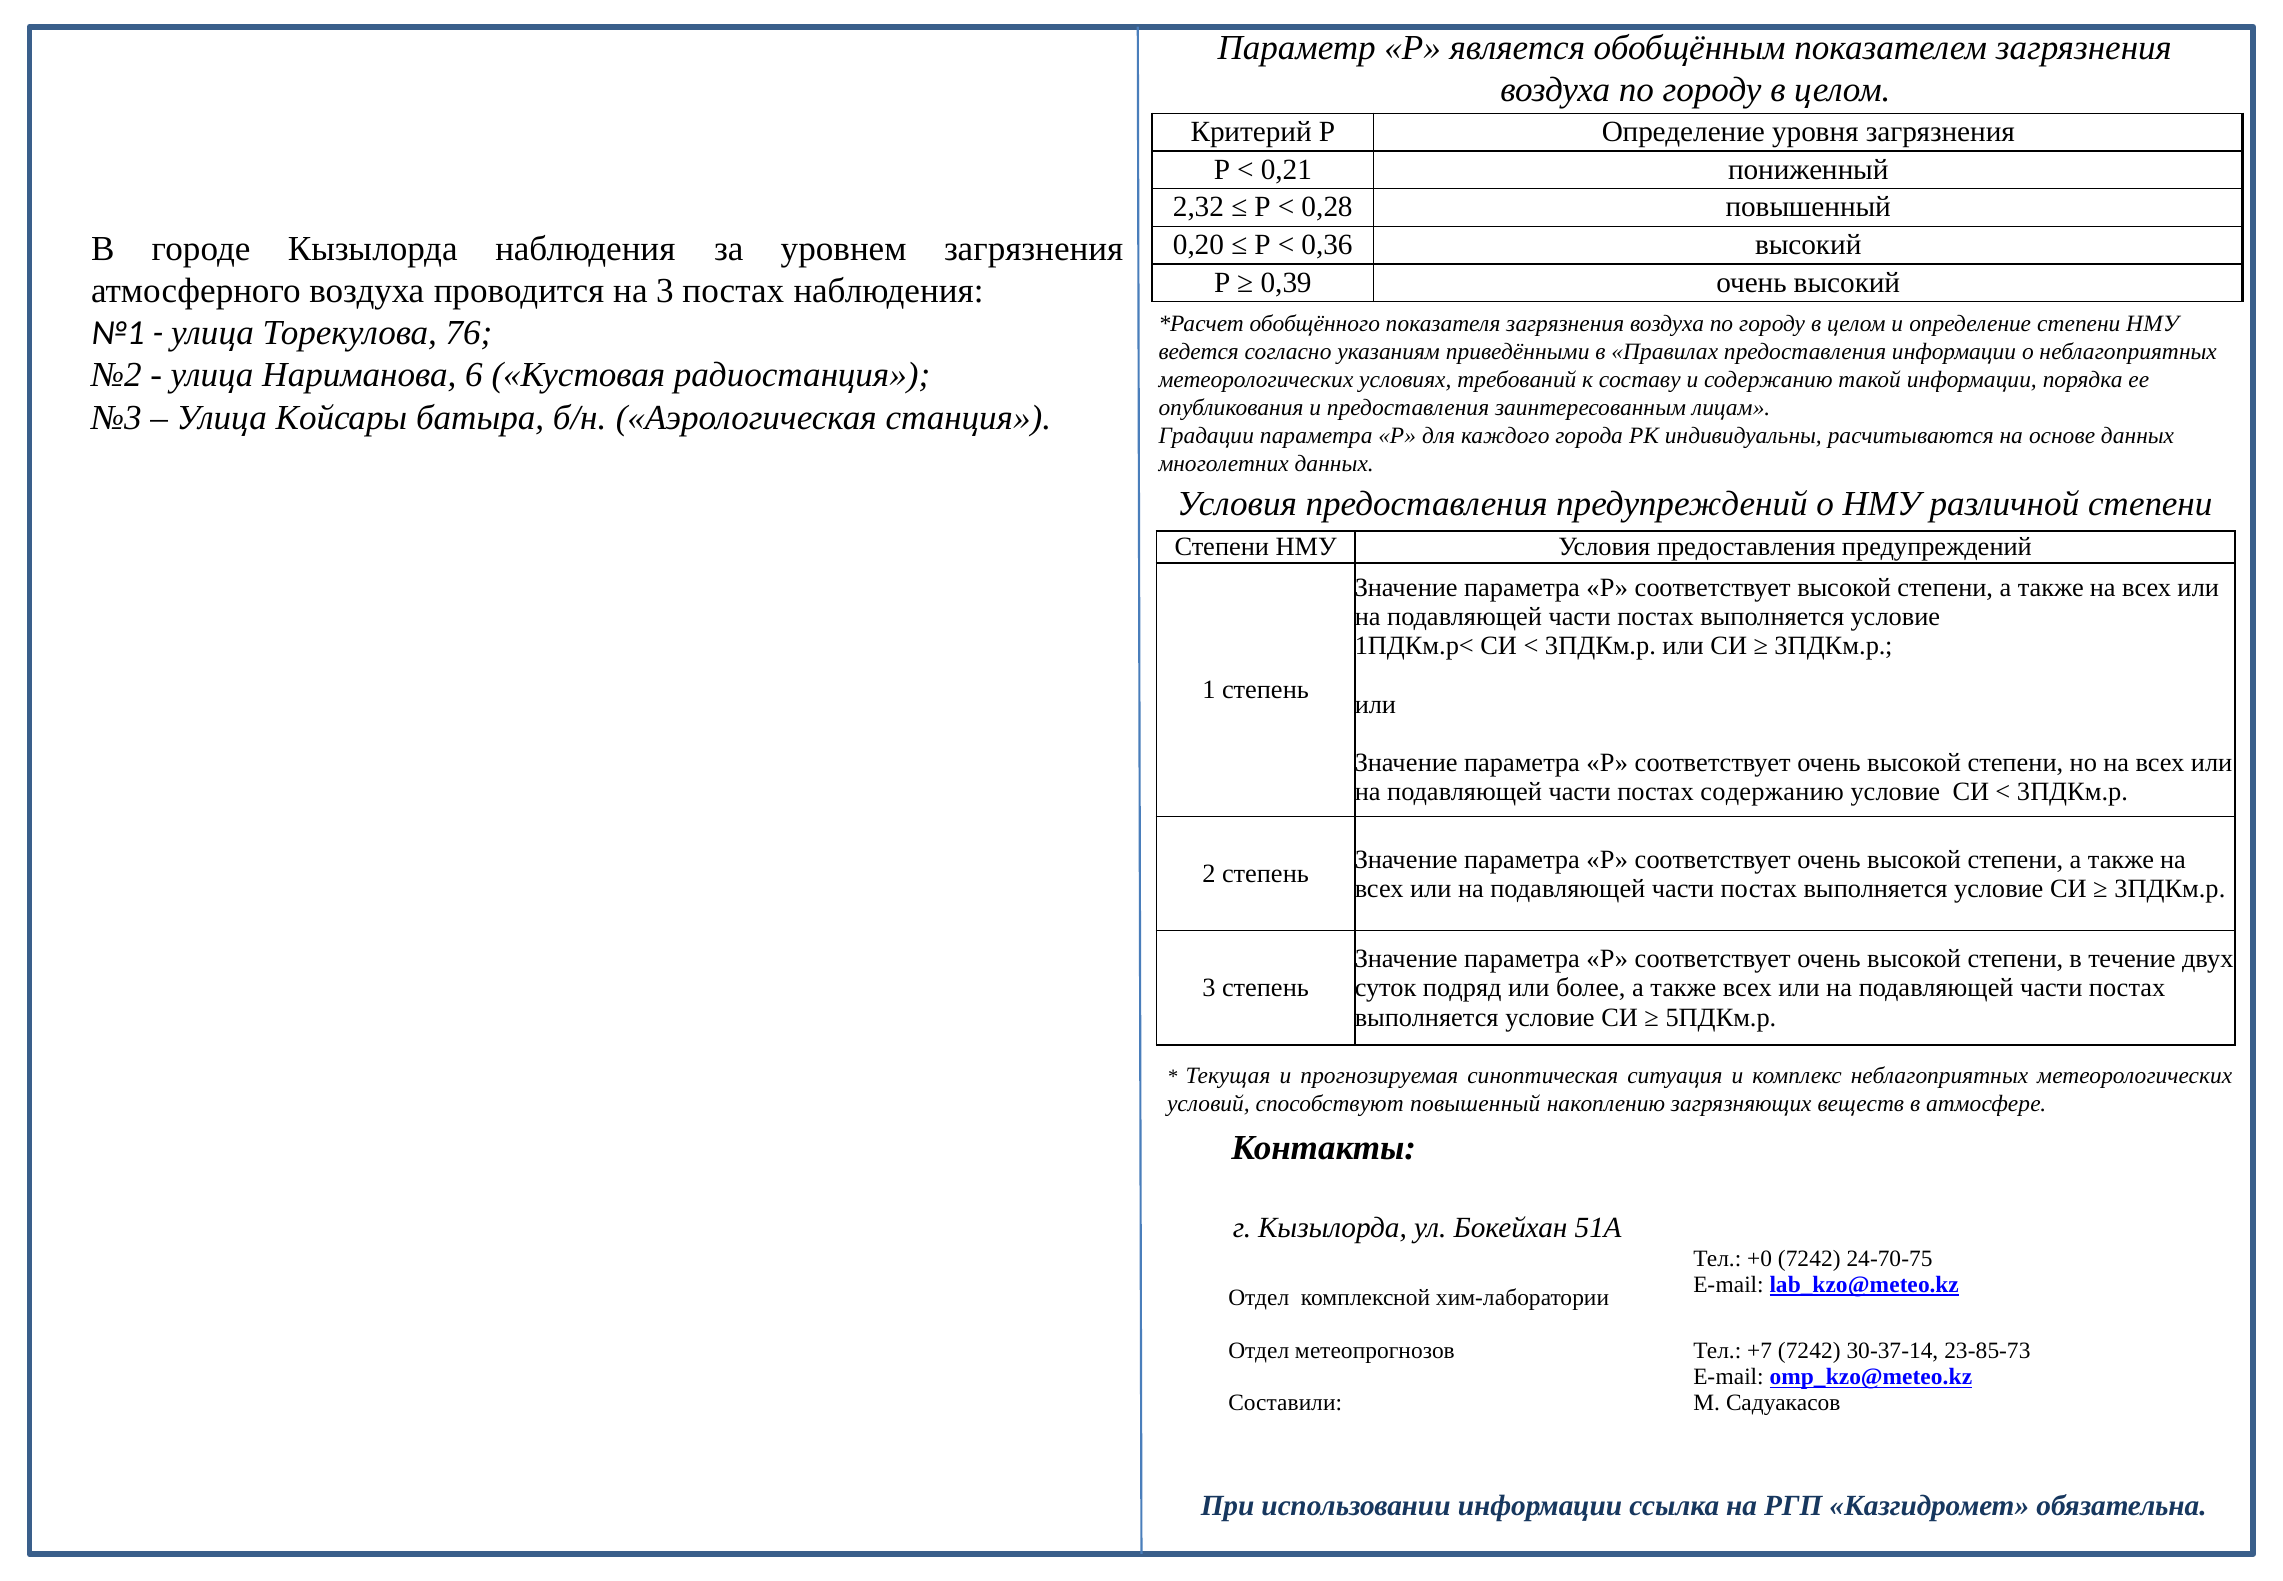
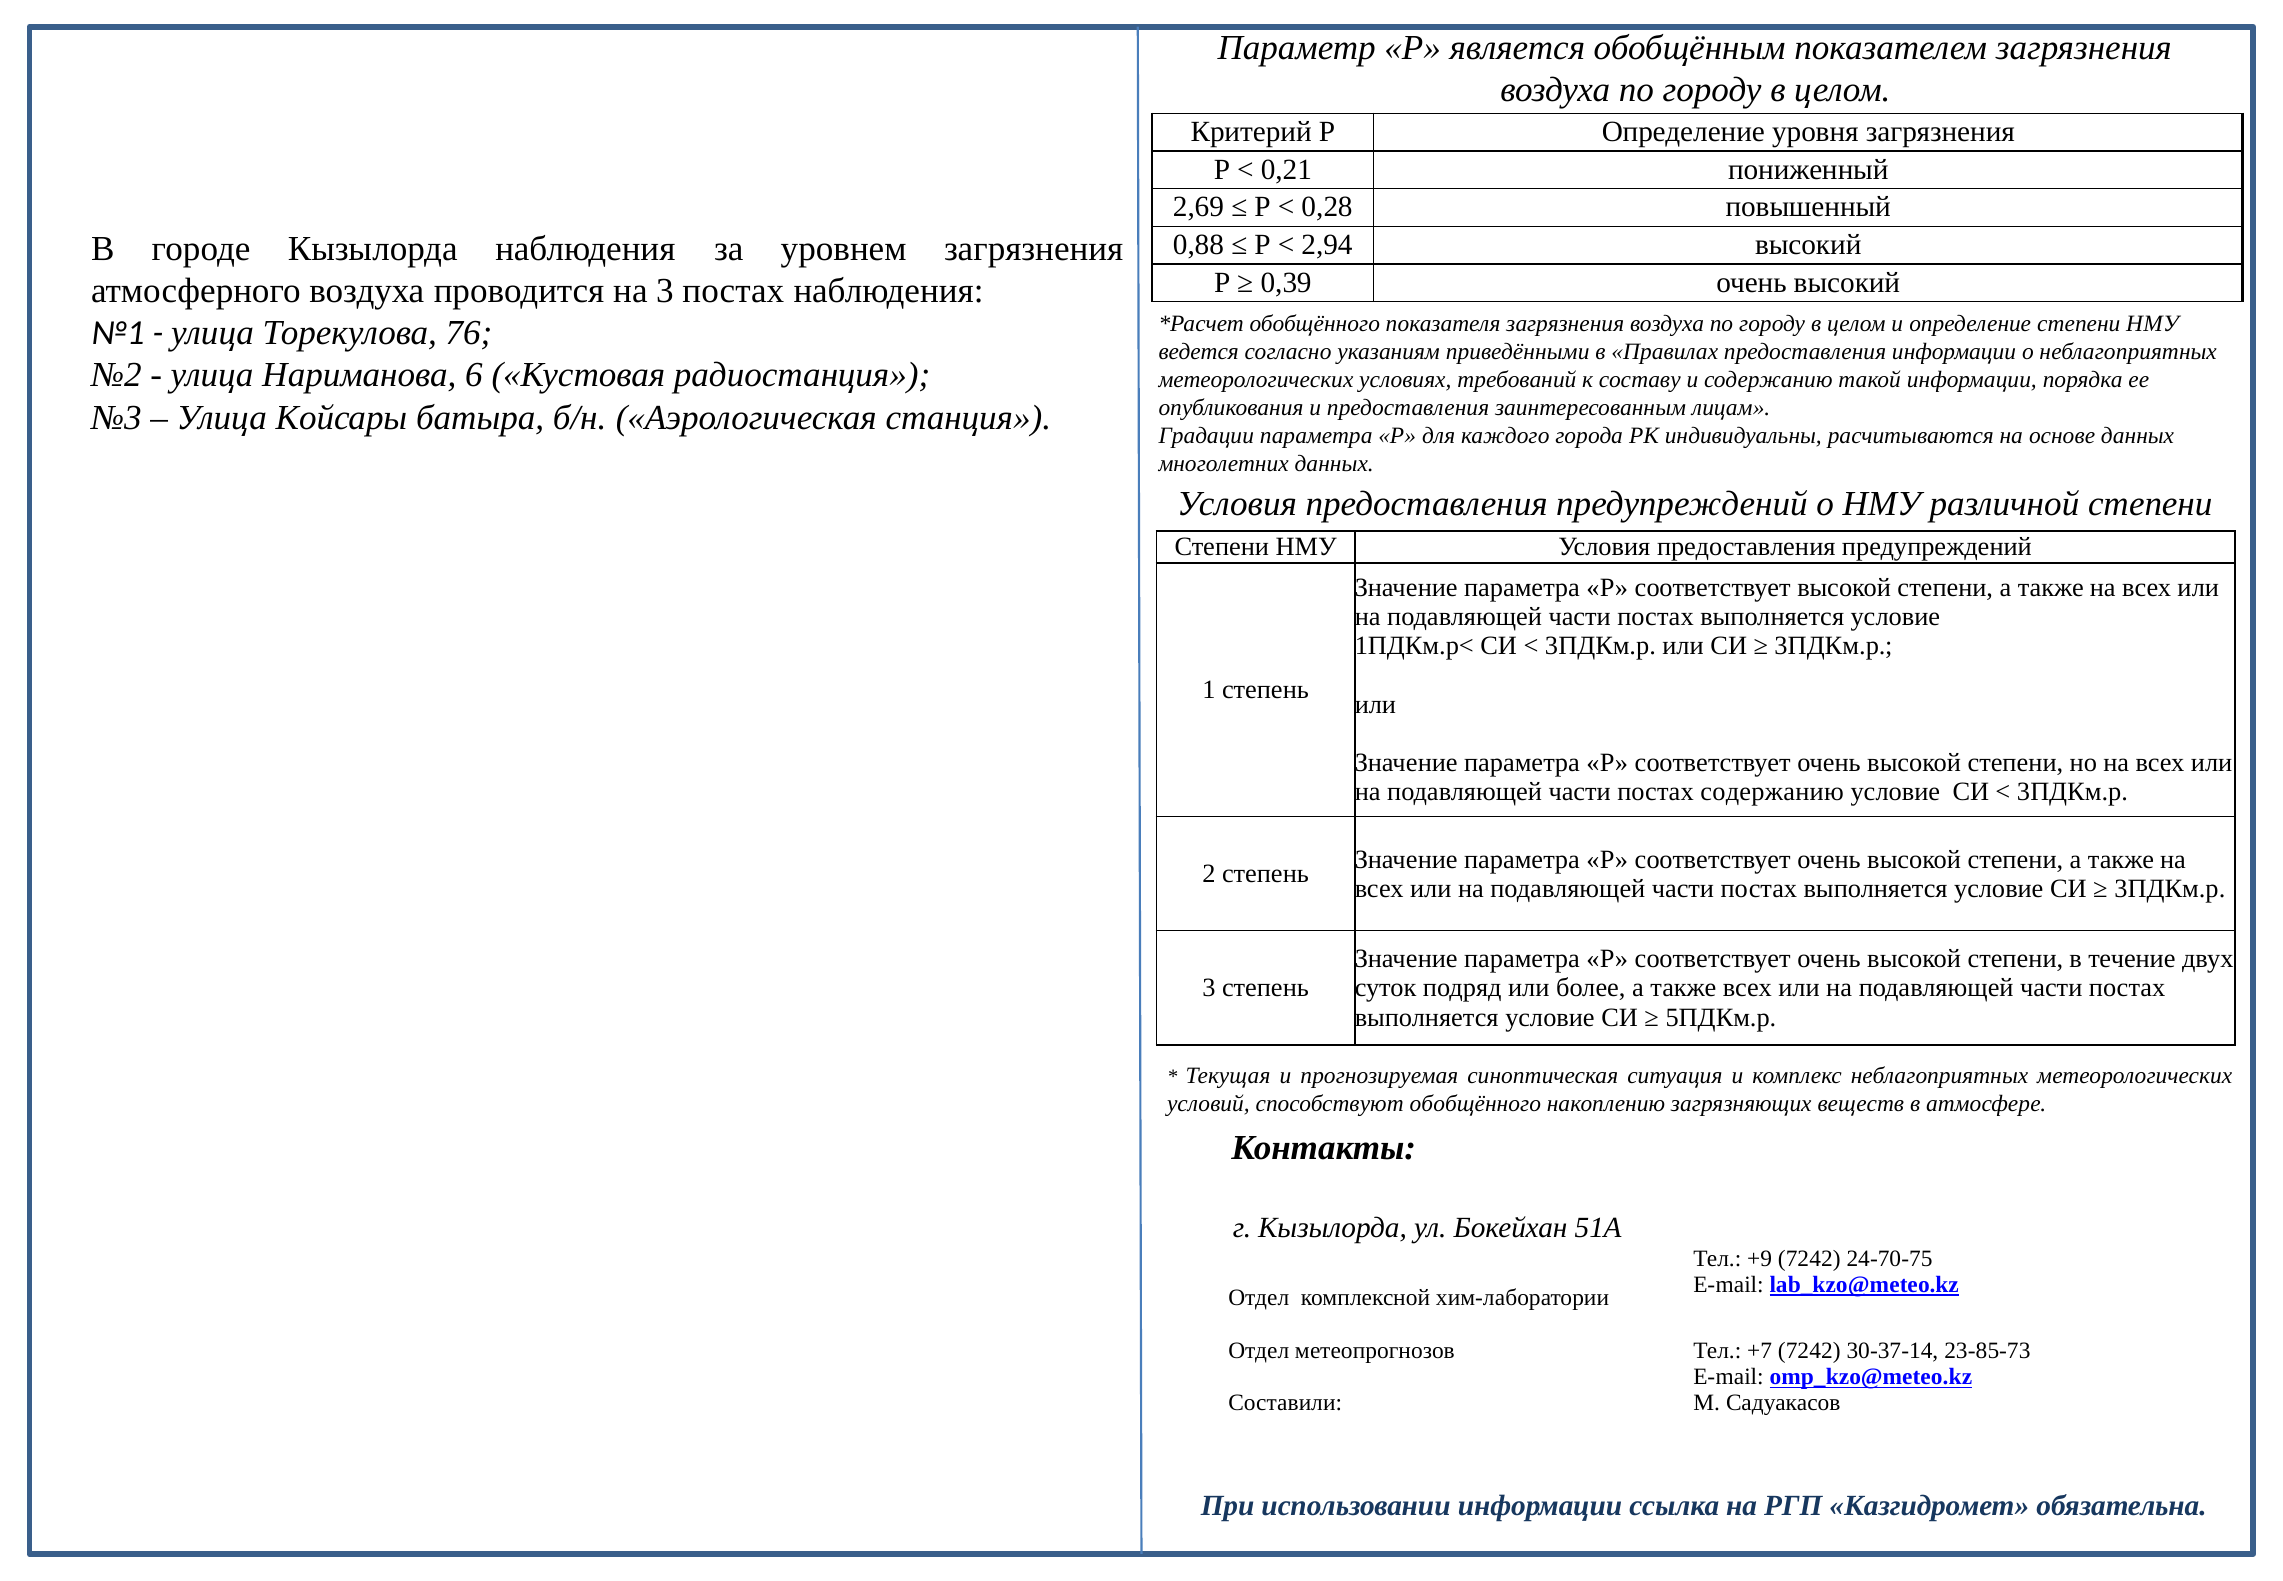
2,32: 2,32 -> 2,69 (1198, 207)
0,20: 0,20 -> 0,88 (1198, 245)
0,36: 0,36 -> 2,94 (1327, 245)
способствуют повышенный: повышенный -> обобщённого (1475, 1103)
+0: +0 -> +9 (1760, 1258)
